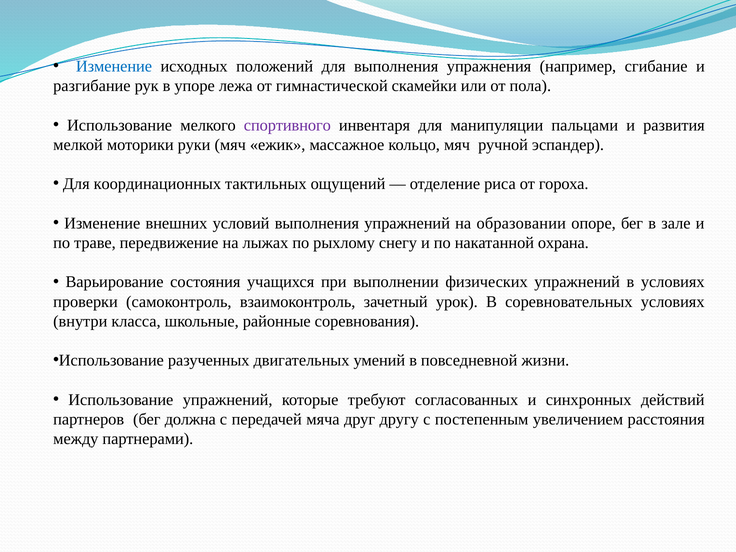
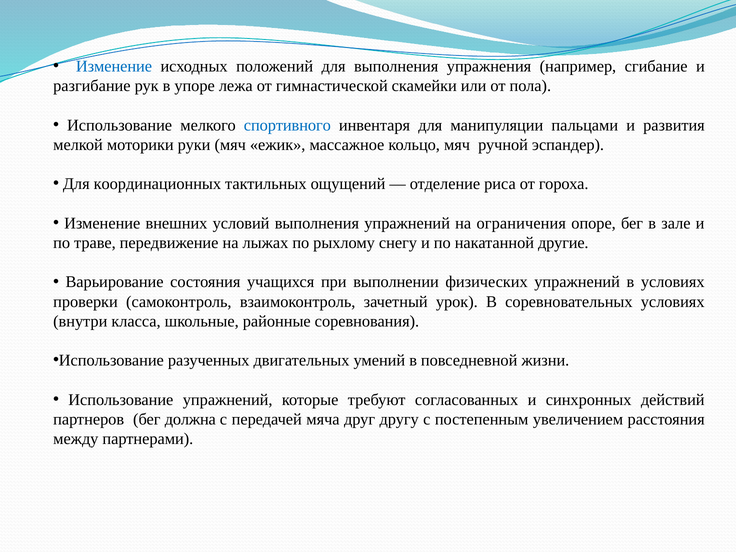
спортивного colour: purple -> blue (287, 125)
образовании: образовании -> ограничения (521, 223)
охрана: охрана -> другие (563, 243)
